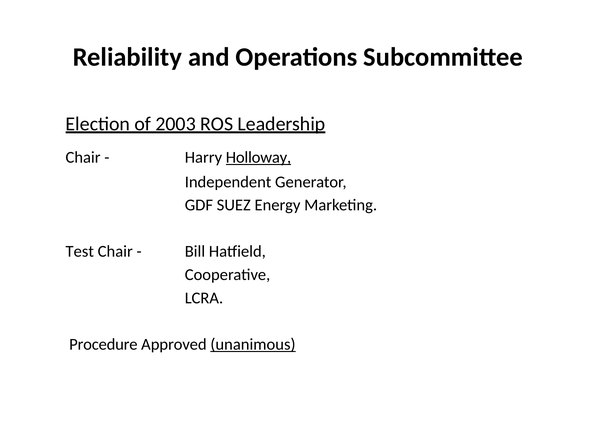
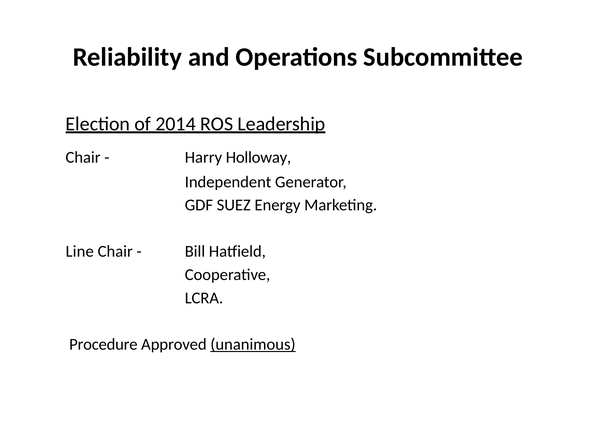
2003: 2003 -> 2014 (176, 124)
Holloway underline: present -> none (258, 157)
Test: Test -> Line (80, 251)
